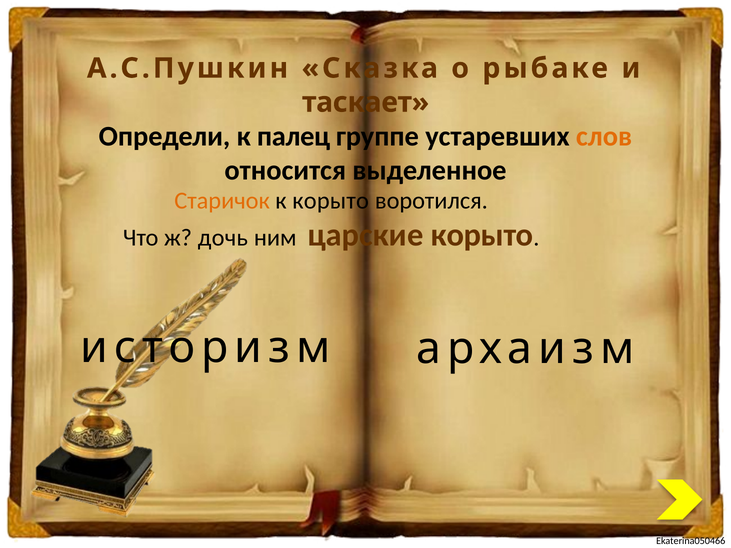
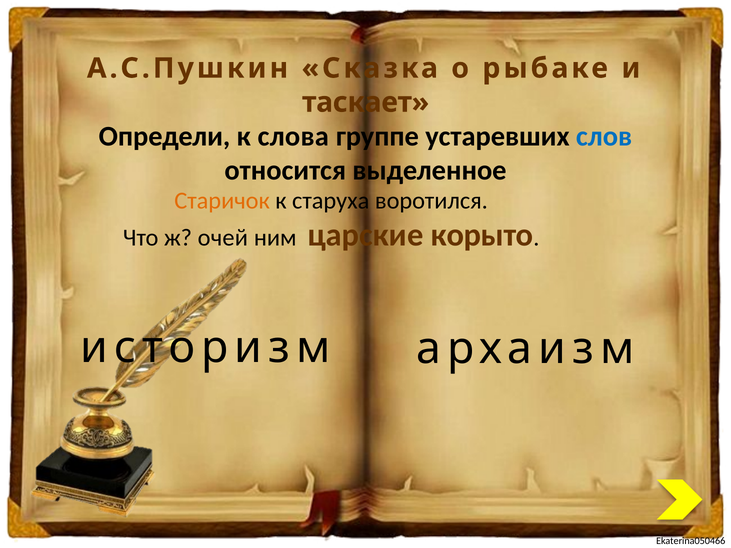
палец: палец -> слова (293, 137)
слов colour: orange -> blue (604, 137)
к корыто: корыто -> старуха (331, 201)
дочь: дочь -> очей (223, 238)
